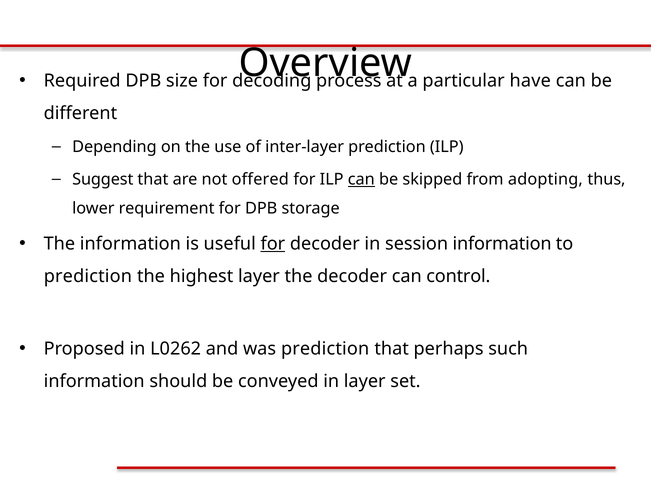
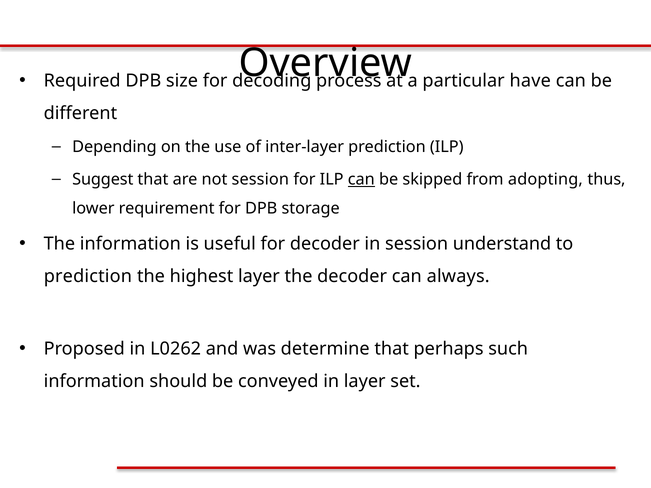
not offered: offered -> session (260, 179)
for underline: present -> none (273, 244)
session information: information -> understand (502, 244)
control: control -> always (458, 277)
was prediction: prediction -> determine (325, 349)
